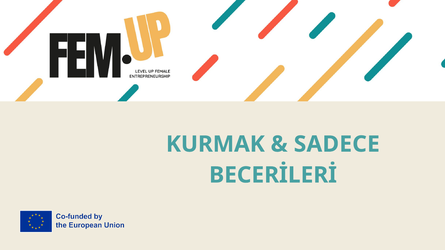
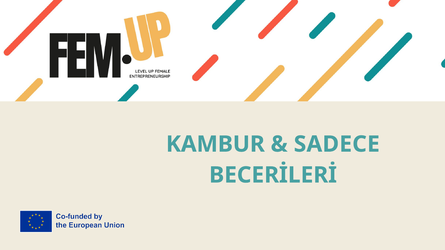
KURMAK: KURMAK -> KAMBUR (215, 144)
